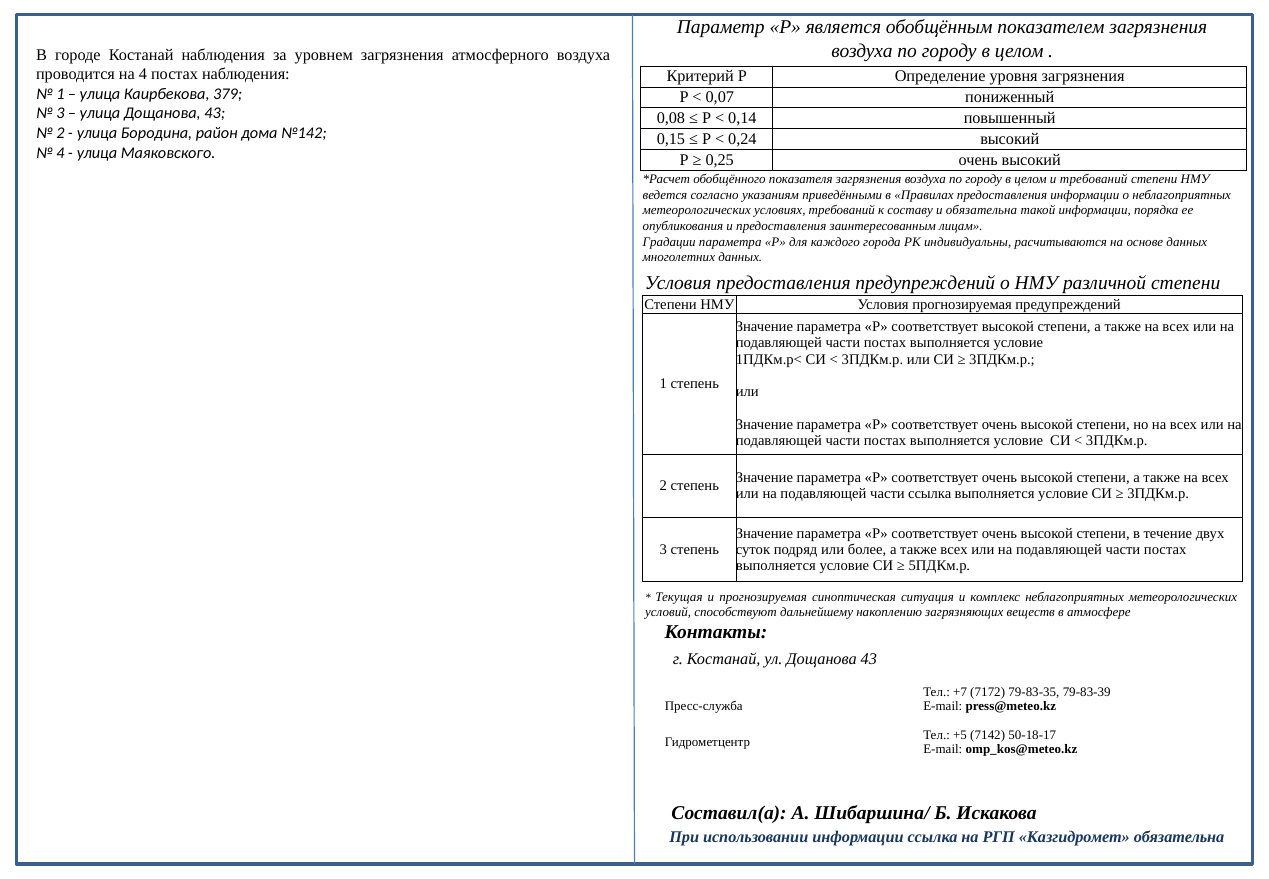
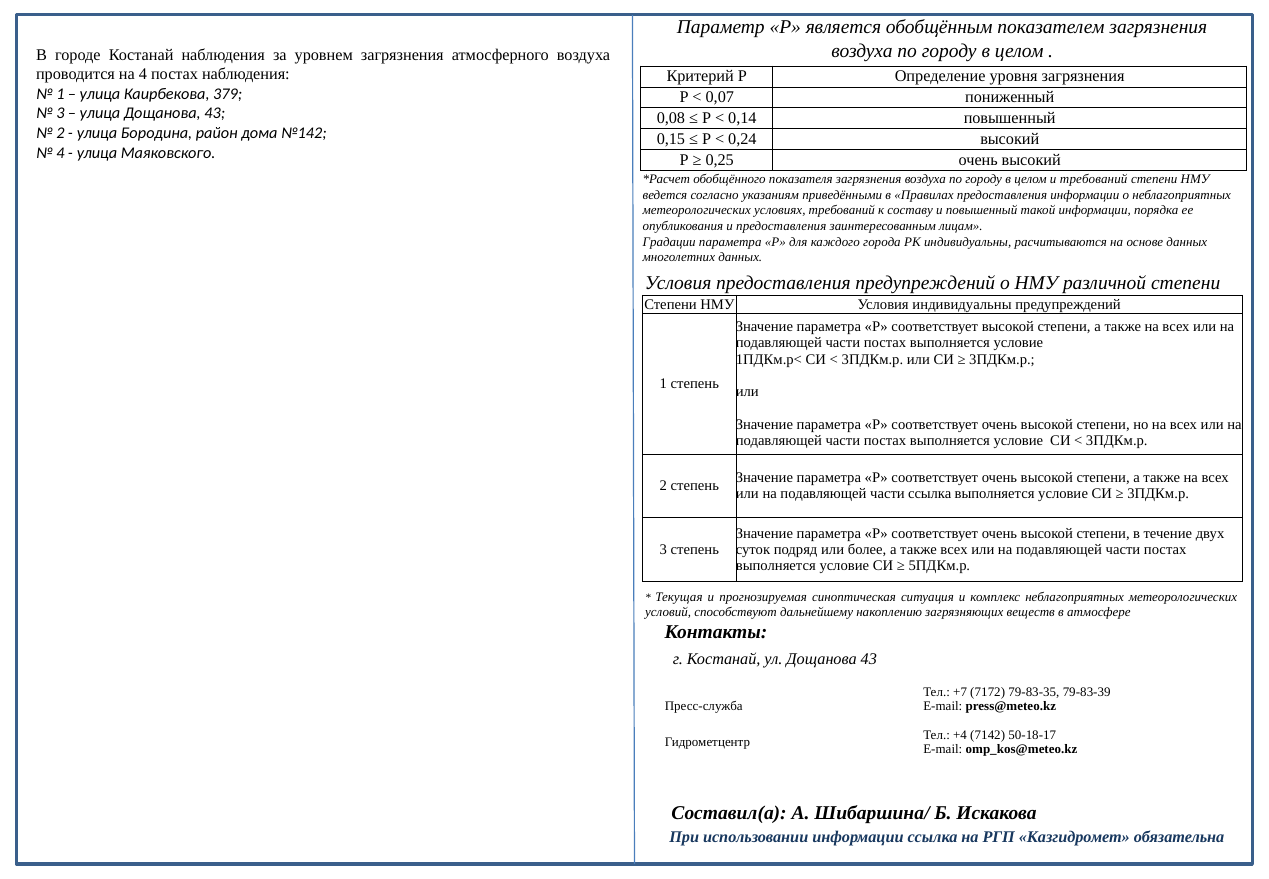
и обязательна: обязательна -> повышенный (982, 211)
Условия прогнозируемая: прогнозируемая -> индивидуальны (962, 304)
+5: +5 -> +4 (960, 735)
